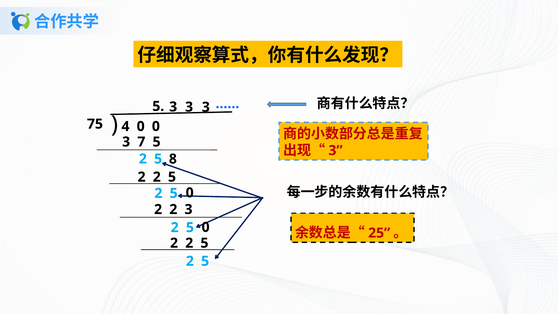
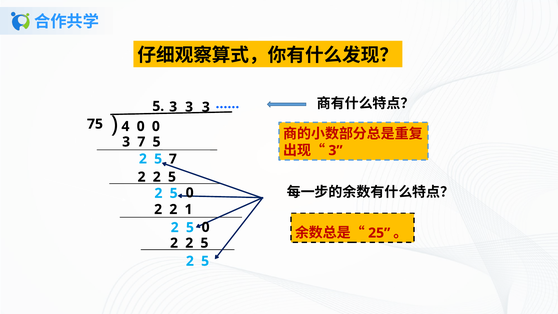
5 8: 8 -> 7 (173, 159)
2 3: 3 -> 1 (189, 209)
